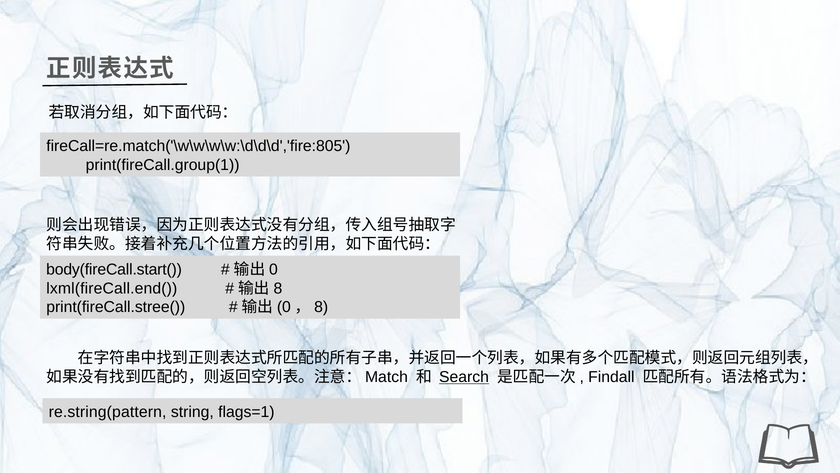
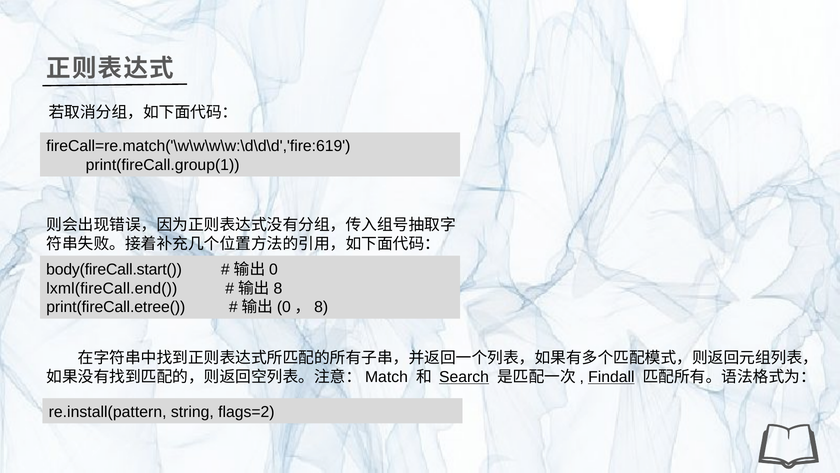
fireCall=re.match('\w\w\w\w:\d\d\d','fire:805: fireCall=re.match('\w\w\w\w:\d\d\d','fire:805 -> fireCall=re.match('\w\w\w\w:\d\d\d','fire:619 (198, 146)
print(fireCall.stree(: print(fireCall.stree( -> print(fireCall.etree( (116, 307)
Findall underline: none -> present (611, 377)
re.string(pattern: re.string(pattern -> re.install(pattern (108, 411)
flags=1: flags=1 -> flags=2 (246, 411)
